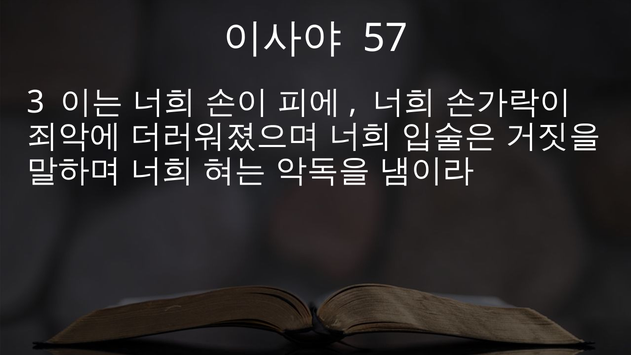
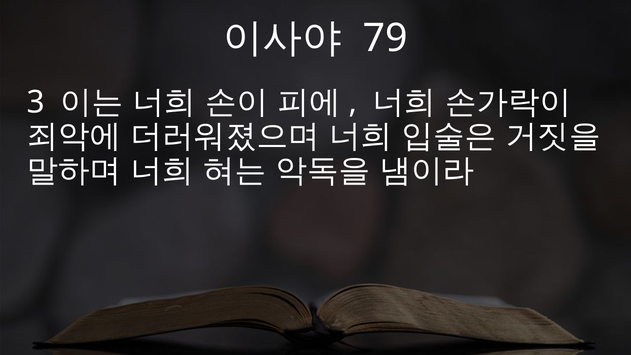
57: 57 -> 79 (385, 38)
